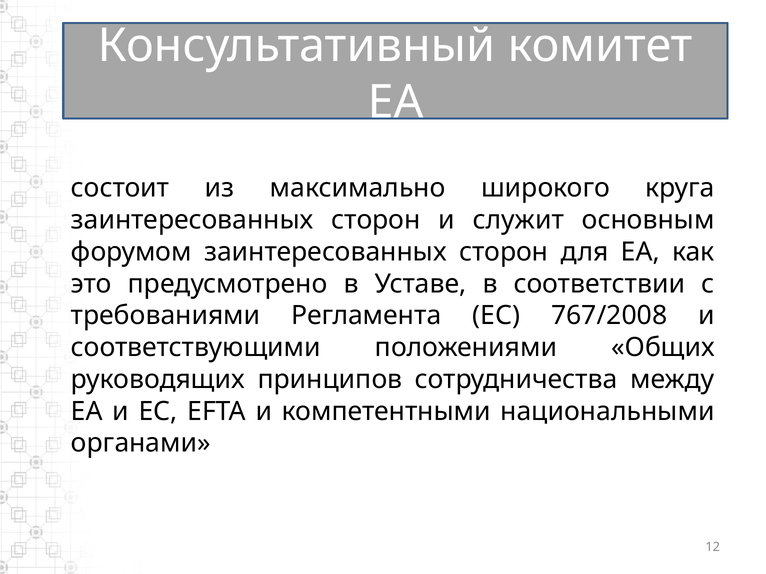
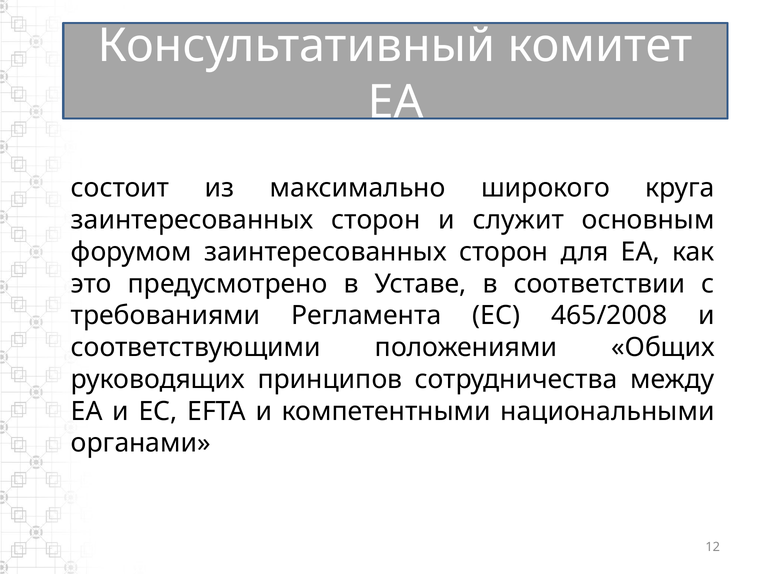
767/2008: 767/2008 -> 465/2008 (609, 316)
